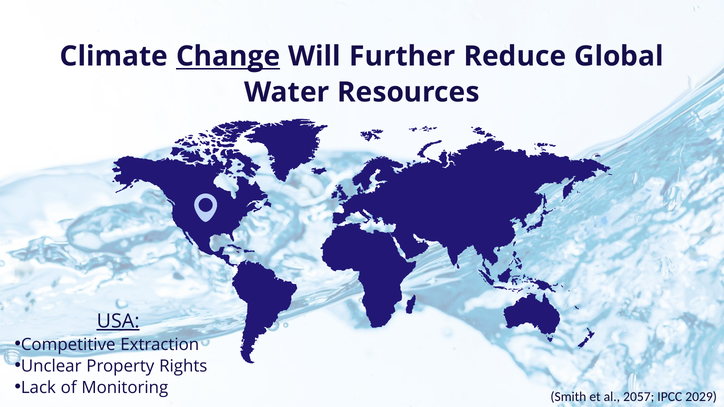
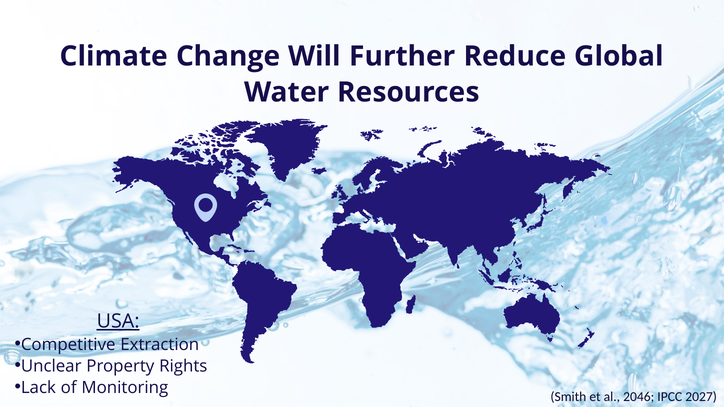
Change underline: present -> none (228, 56)
2057: 2057 -> 2046 (639, 397)
2029: 2029 -> 2027 (701, 397)
